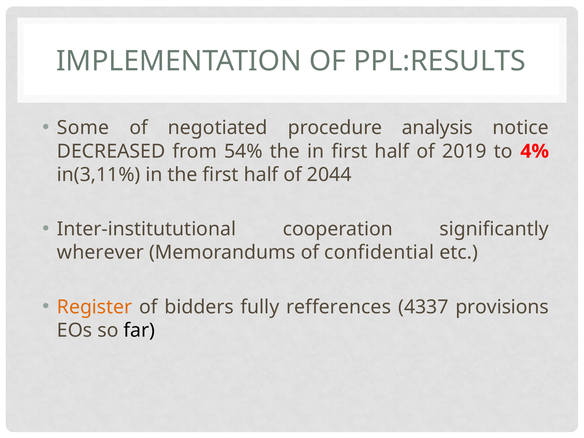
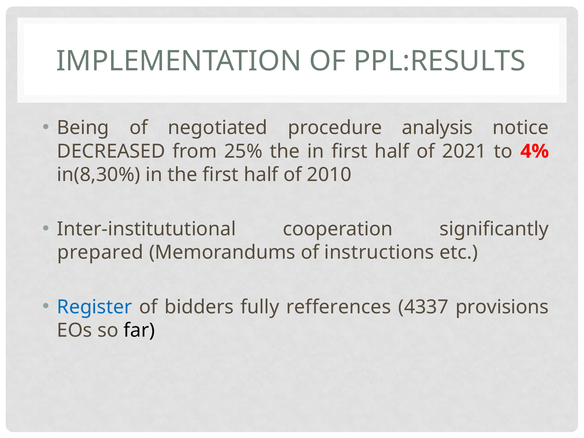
Some: Some -> Being (83, 128)
54%: 54% -> 25% (243, 151)
2019: 2019 -> 2021 (464, 151)
in(3,11%: in(3,11% -> in(8,30% (99, 175)
2044: 2044 -> 2010 (329, 175)
wherever: wherever -> prepared (100, 252)
confidential: confidential -> instructions (379, 252)
Register colour: orange -> blue (95, 307)
